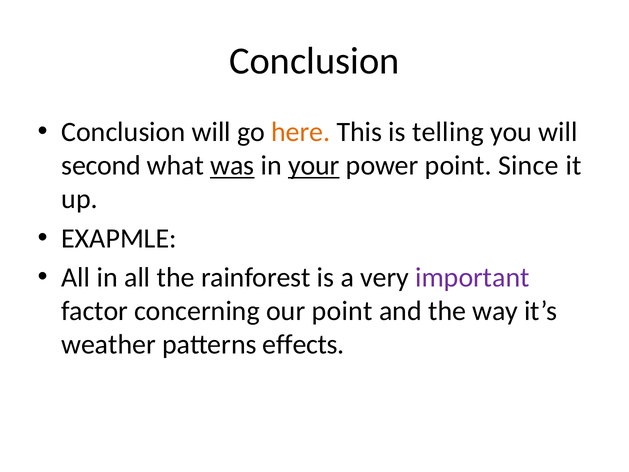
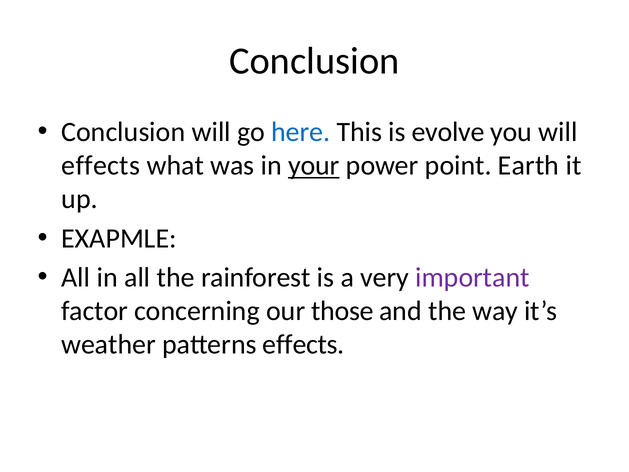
here colour: orange -> blue (301, 132)
telling: telling -> evolve (448, 132)
second: second -> effects (101, 166)
was underline: present -> none (232, 166)
Since: Since -> Earth (529, 166)
our point: point -> those (342, 311)
